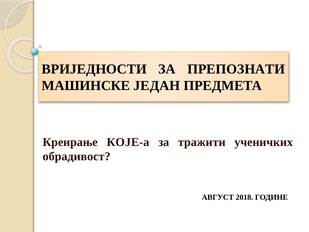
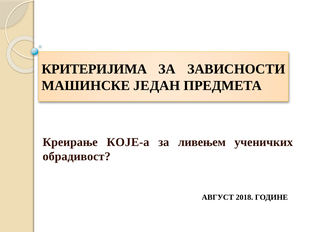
ВРИЈЕДНОСТИ: ВРИЈЕДНОСТИ -> КРИТЕРИЈИМА (94, 69)
ПРЕПОЗНАТИ: ПРЕПОЗНАТИ -> ЗАВИСНОСТИ (236, 69)
тражити: тражити -> ливењем (202, 142)
